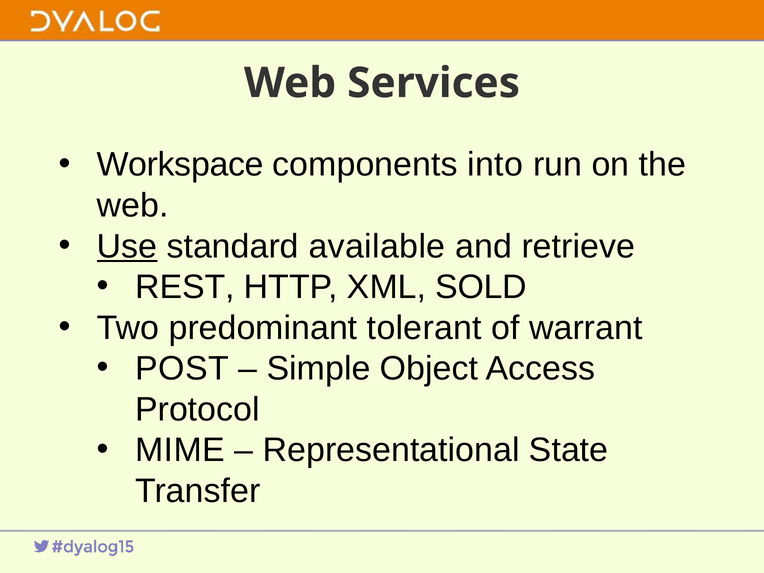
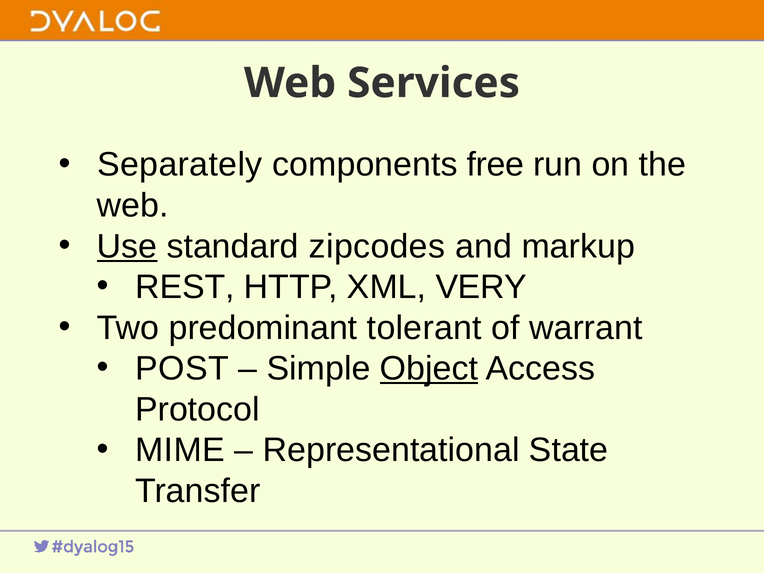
Workspace: Workspace -> Separately (180, 165)
into: into -> free (496, 165)
available: available -> zipcodes (377, 246)
retrieve: retrieve -> markup (578, 246)
SOLD: SOLD -> VERY (481, 287)
Object underline: none -> present (429, 369)
